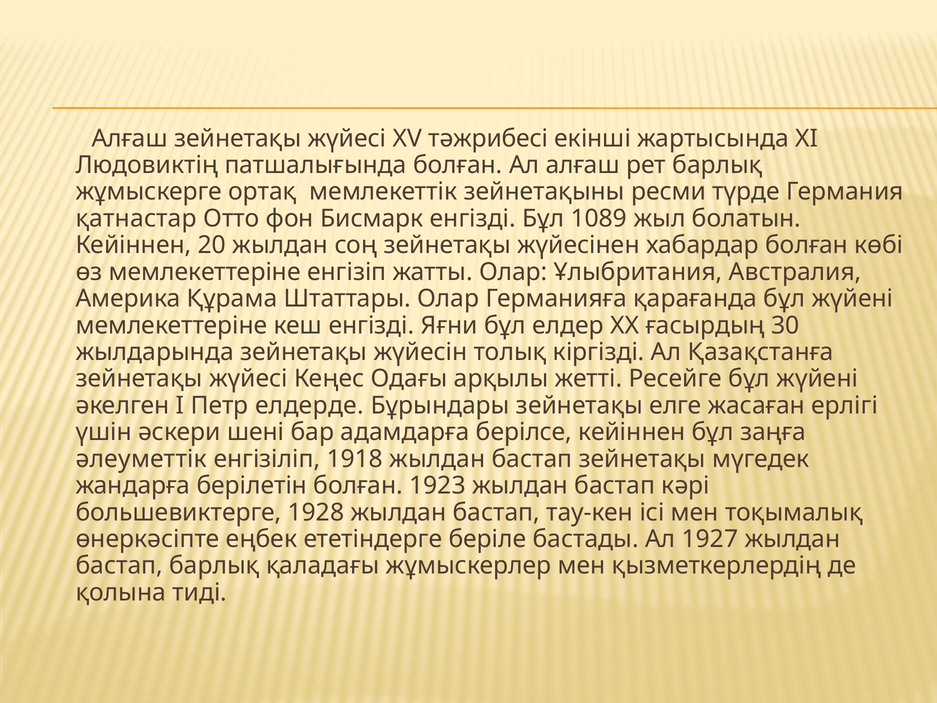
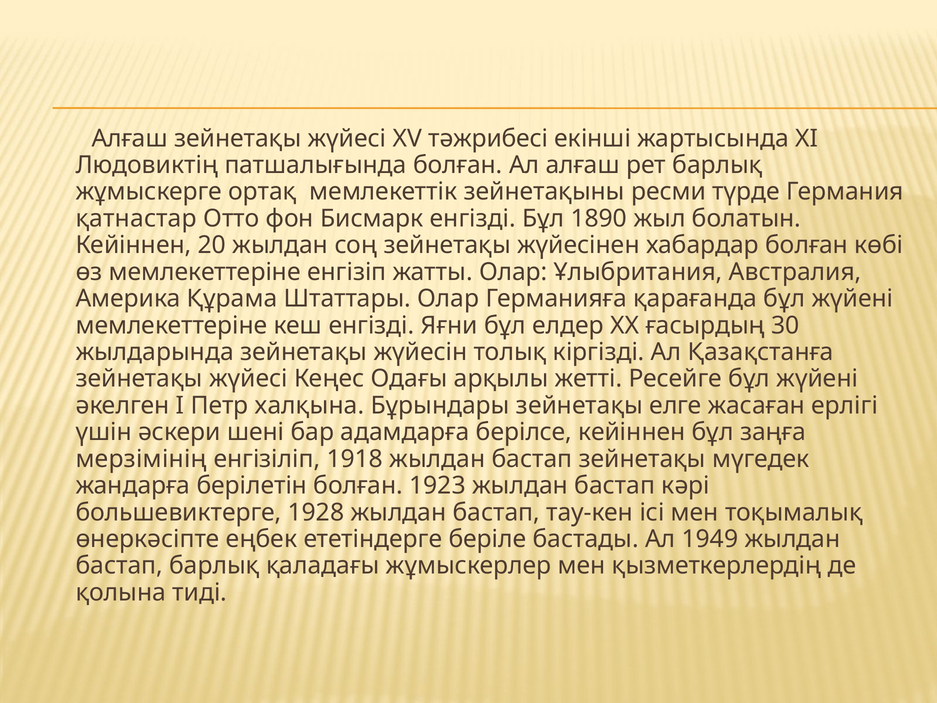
1089: 1089 -> 1890 (599, 218)
елдерде: елдерде -> халқына (310, 405)
әлеуметтік: әлеуметтік -> мерзімінің (141, 459)
1927: 1927 -> 1949 (710, 539)
